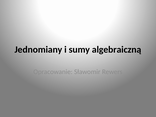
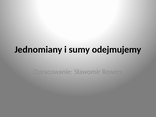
algebraiczną: algebraiczną -> odejmujemy (117, 50)
